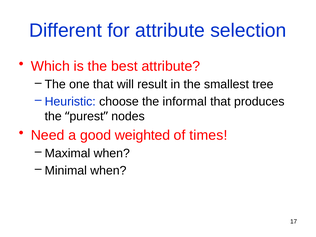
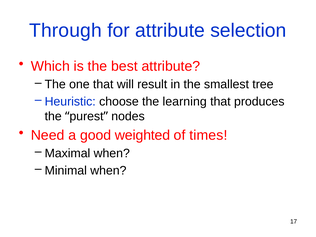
Different: Different -> Through (65, 31)
informal: informal -> learning (185, 102)
